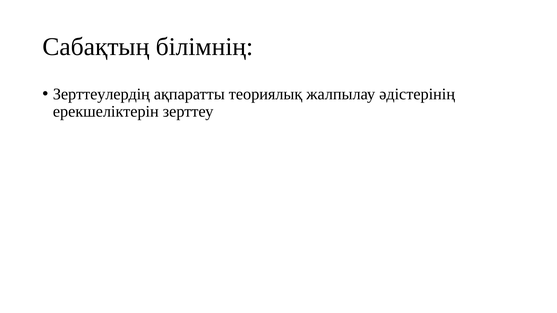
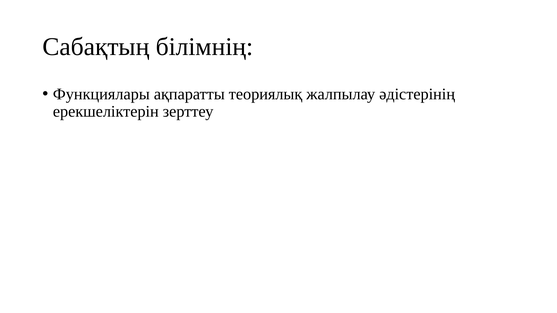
Зерттеулердің: Зерттеулердің -> Функциялары (101, 94)
